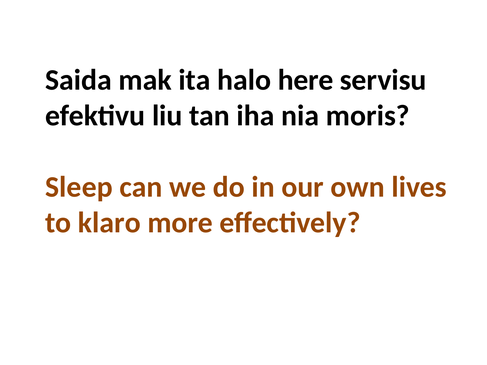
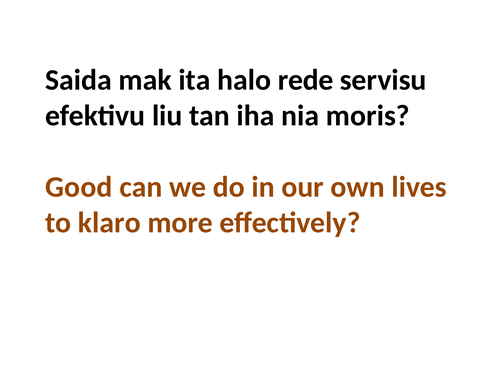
here: here -> rede (306, 80)
Sleep: Sleep -> Good (79, 187)
